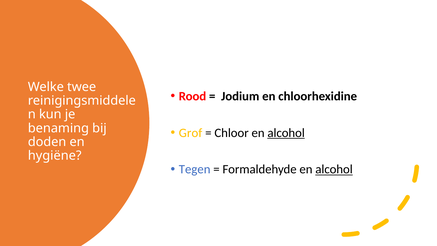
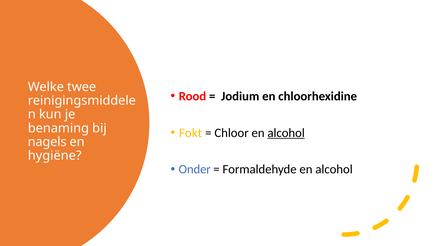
Grof: Grof -> Fokt (191, 133)
doden: doden -> nagels (47, 142)
Tegen: Tegen -> Onder (195, 169)
alcohol underline: present -> none (334, 169)
